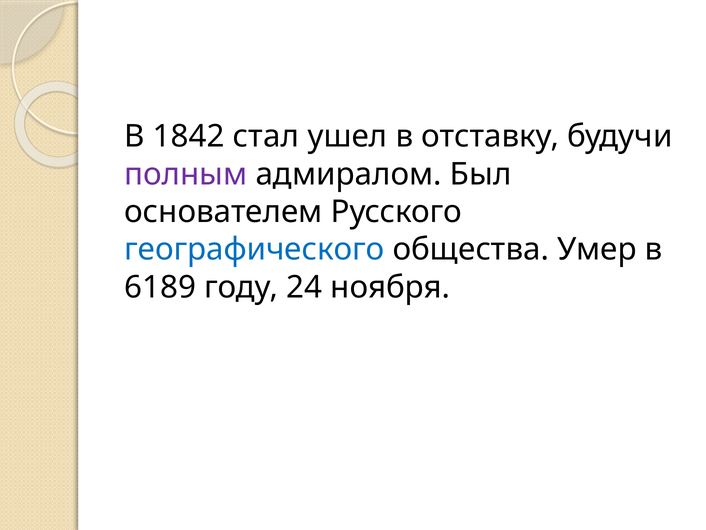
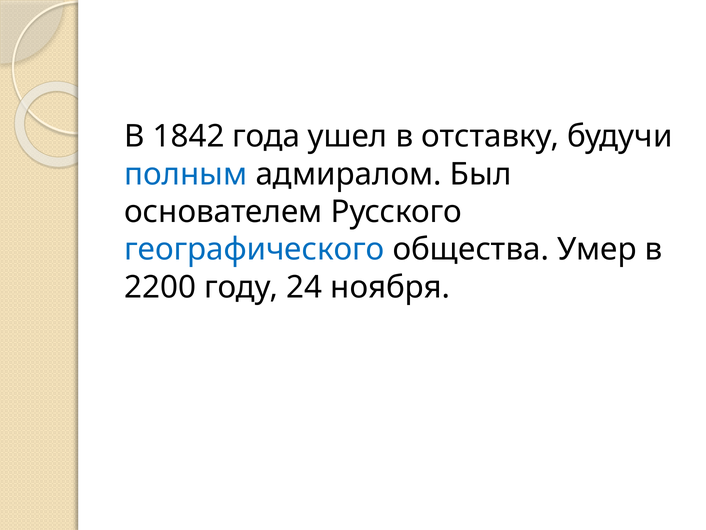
стал: стал -> года (266, 136)
полным colour: purple -> blue (186, 174)
6189: 6189 -> 2200 (160, 287)
